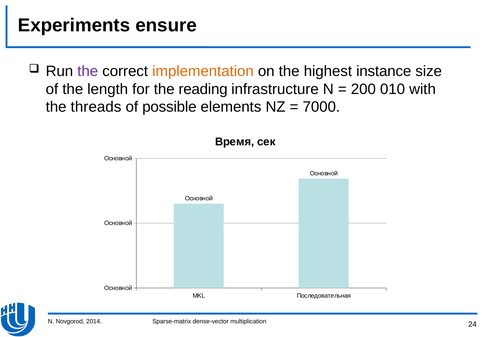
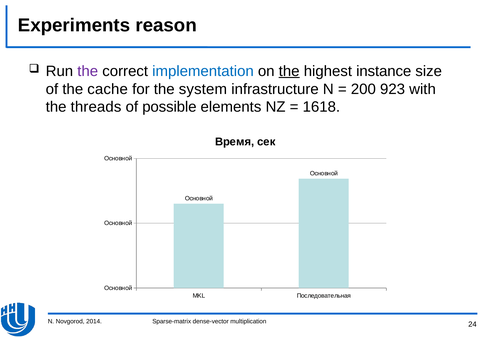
ensure: ensure -> reason (166, 25)
implementation colour: orange -> blue (203, 71)
the underline: none -> present (289, 71)
length: length -> cache (108, 89)
reading: reading -> system (203, 89)
010: 010 -> 923 (393, 89)
7000: 7000 -> 1618 (321, 107)
